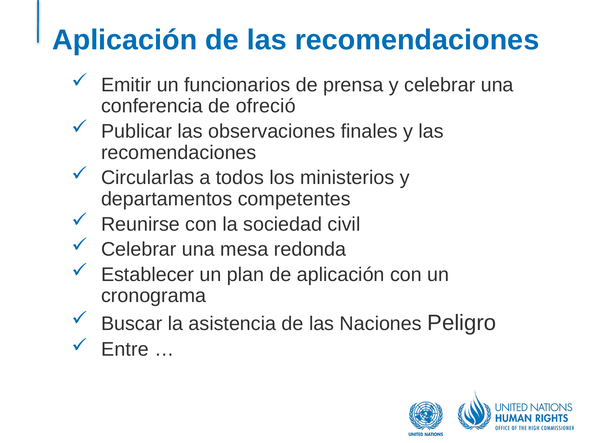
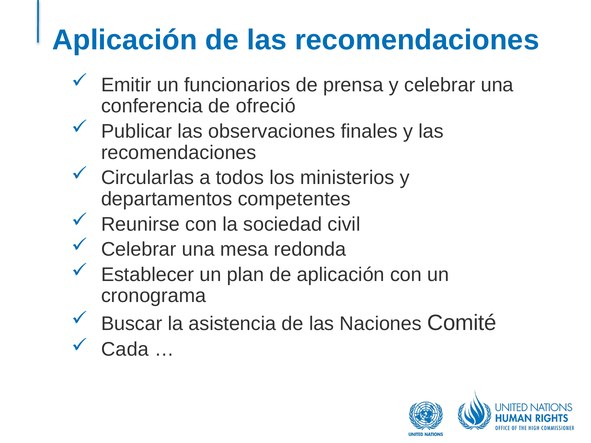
Peligro: Peligro -> Comité (462, 323)
Entre: Entre -> Cada (125, 350)
